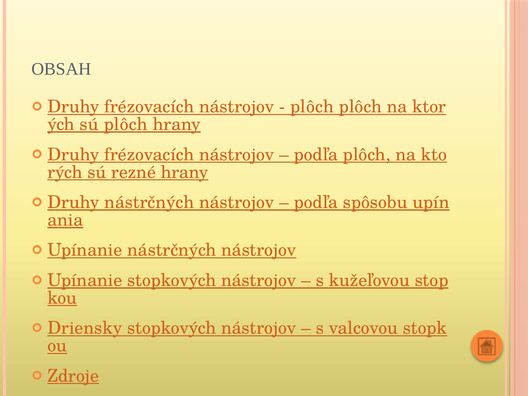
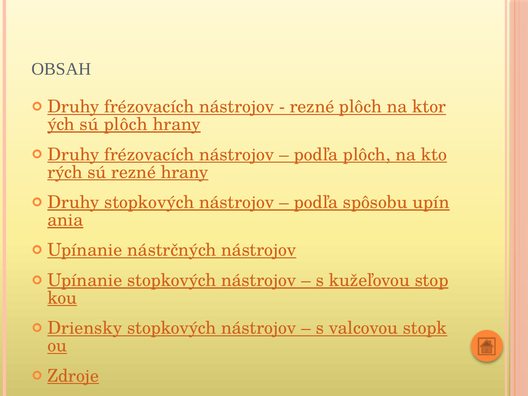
plôch: plôch -> rezné (312, 107)
Druhy nástrčných: nástrčných -> stopkových (149, 202)
